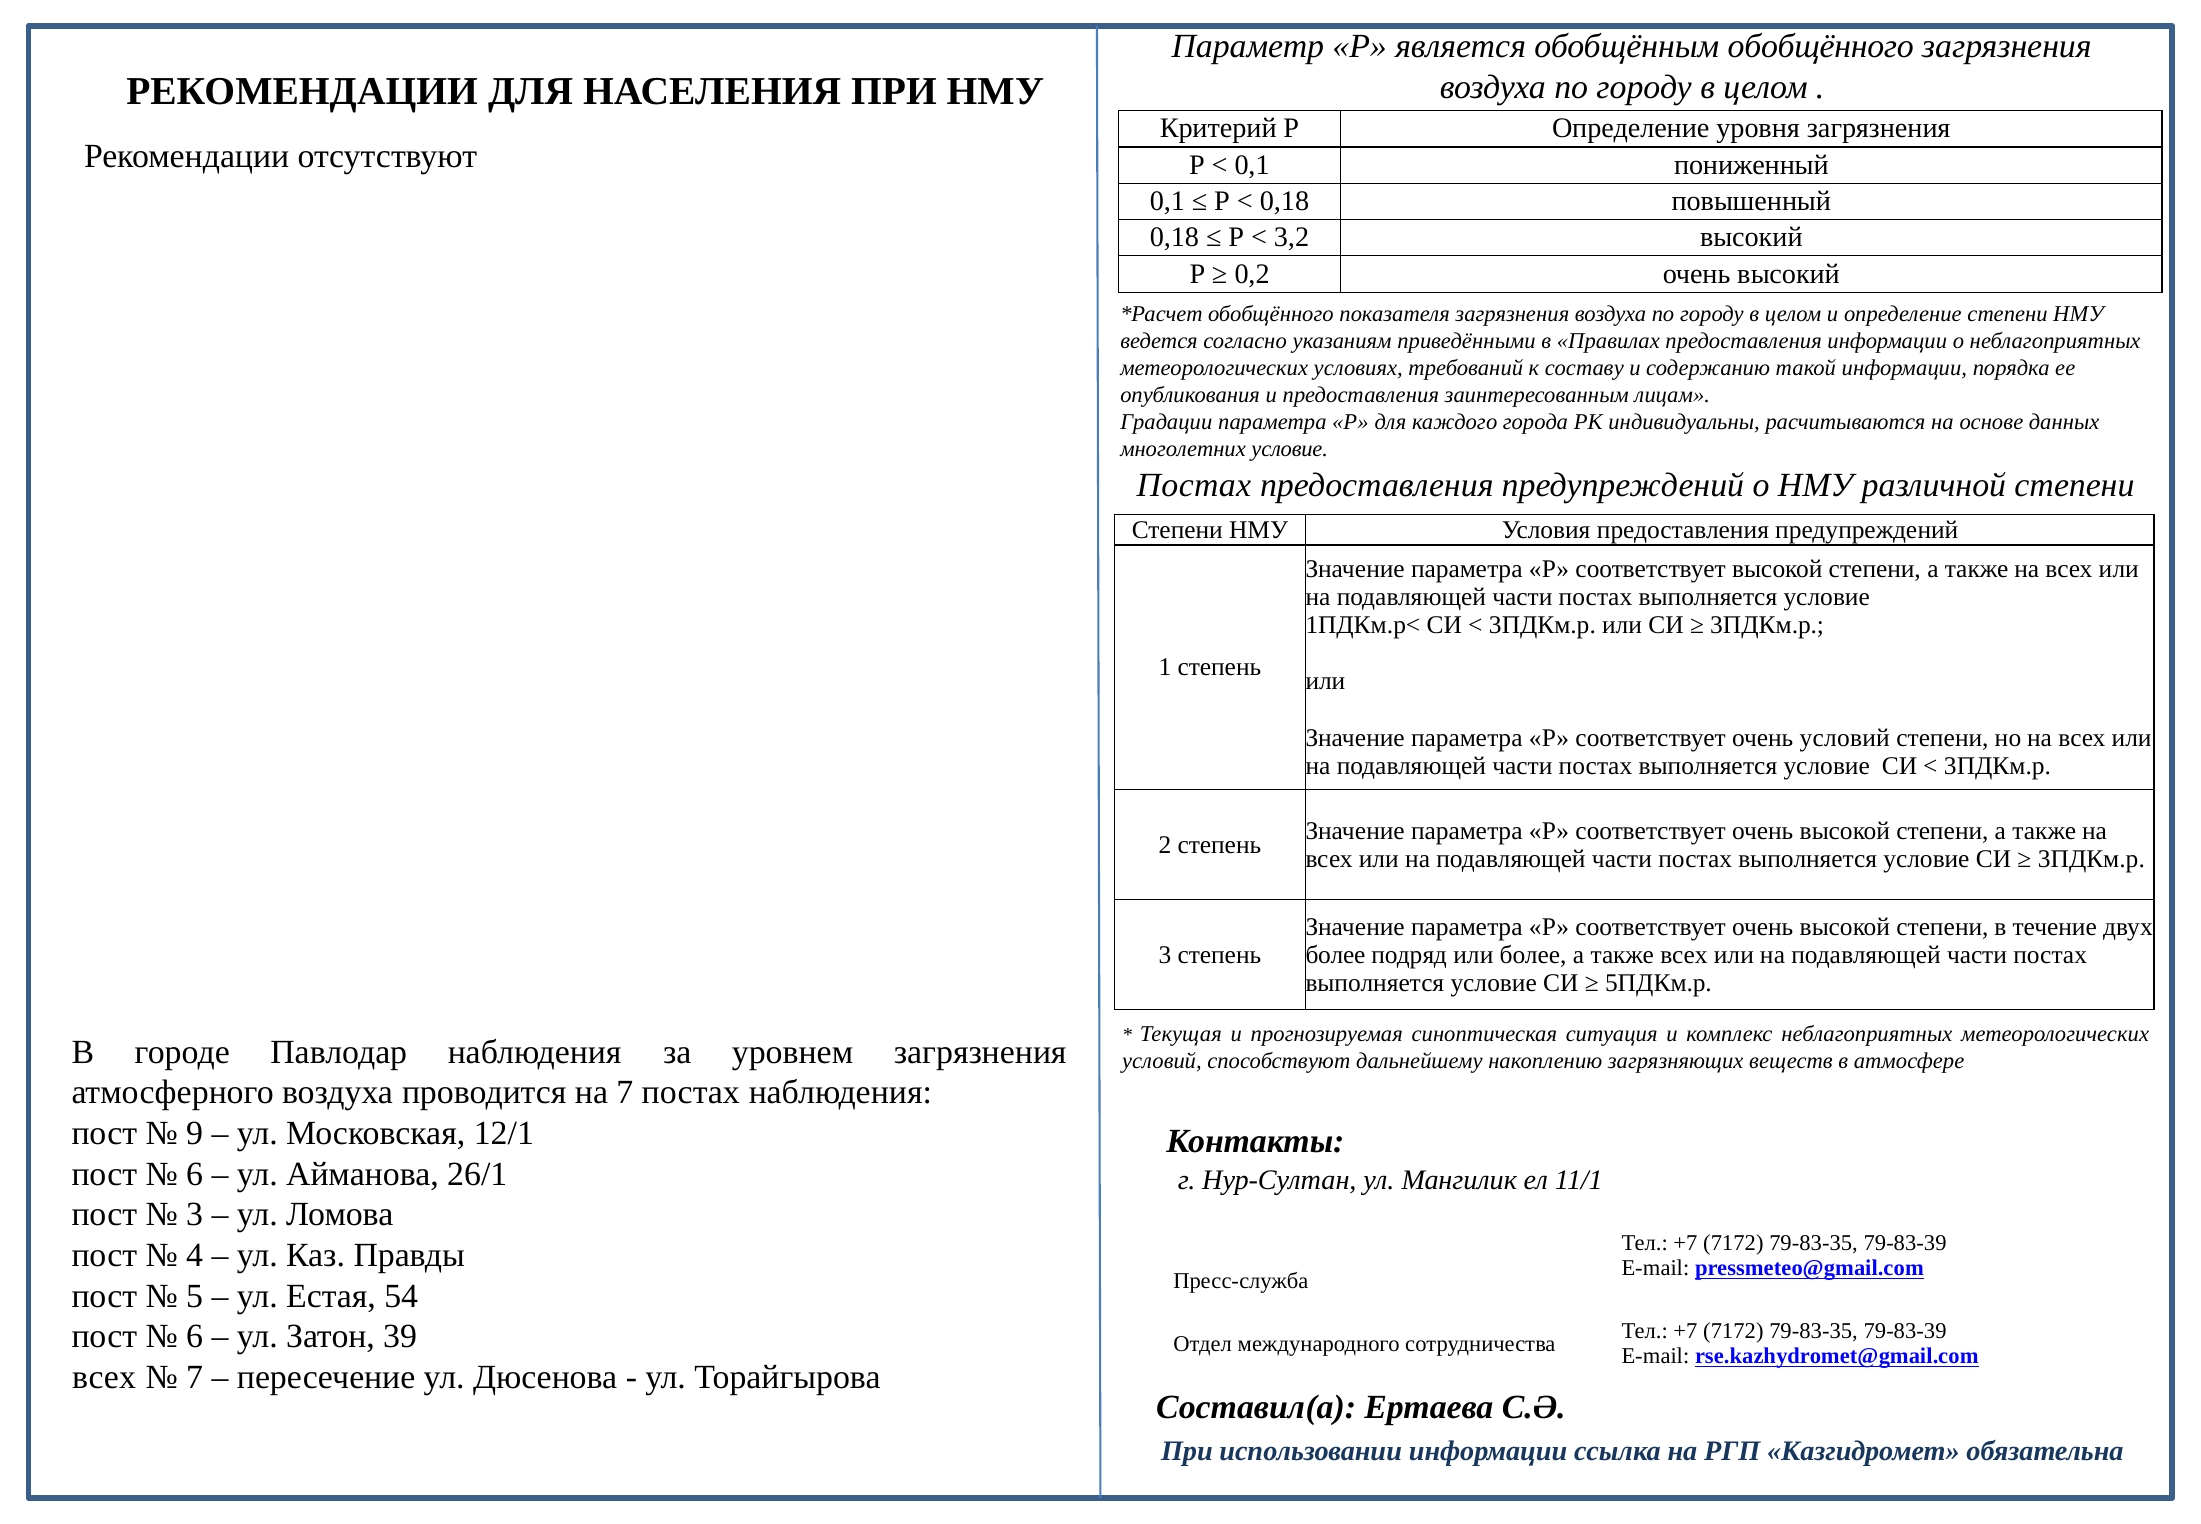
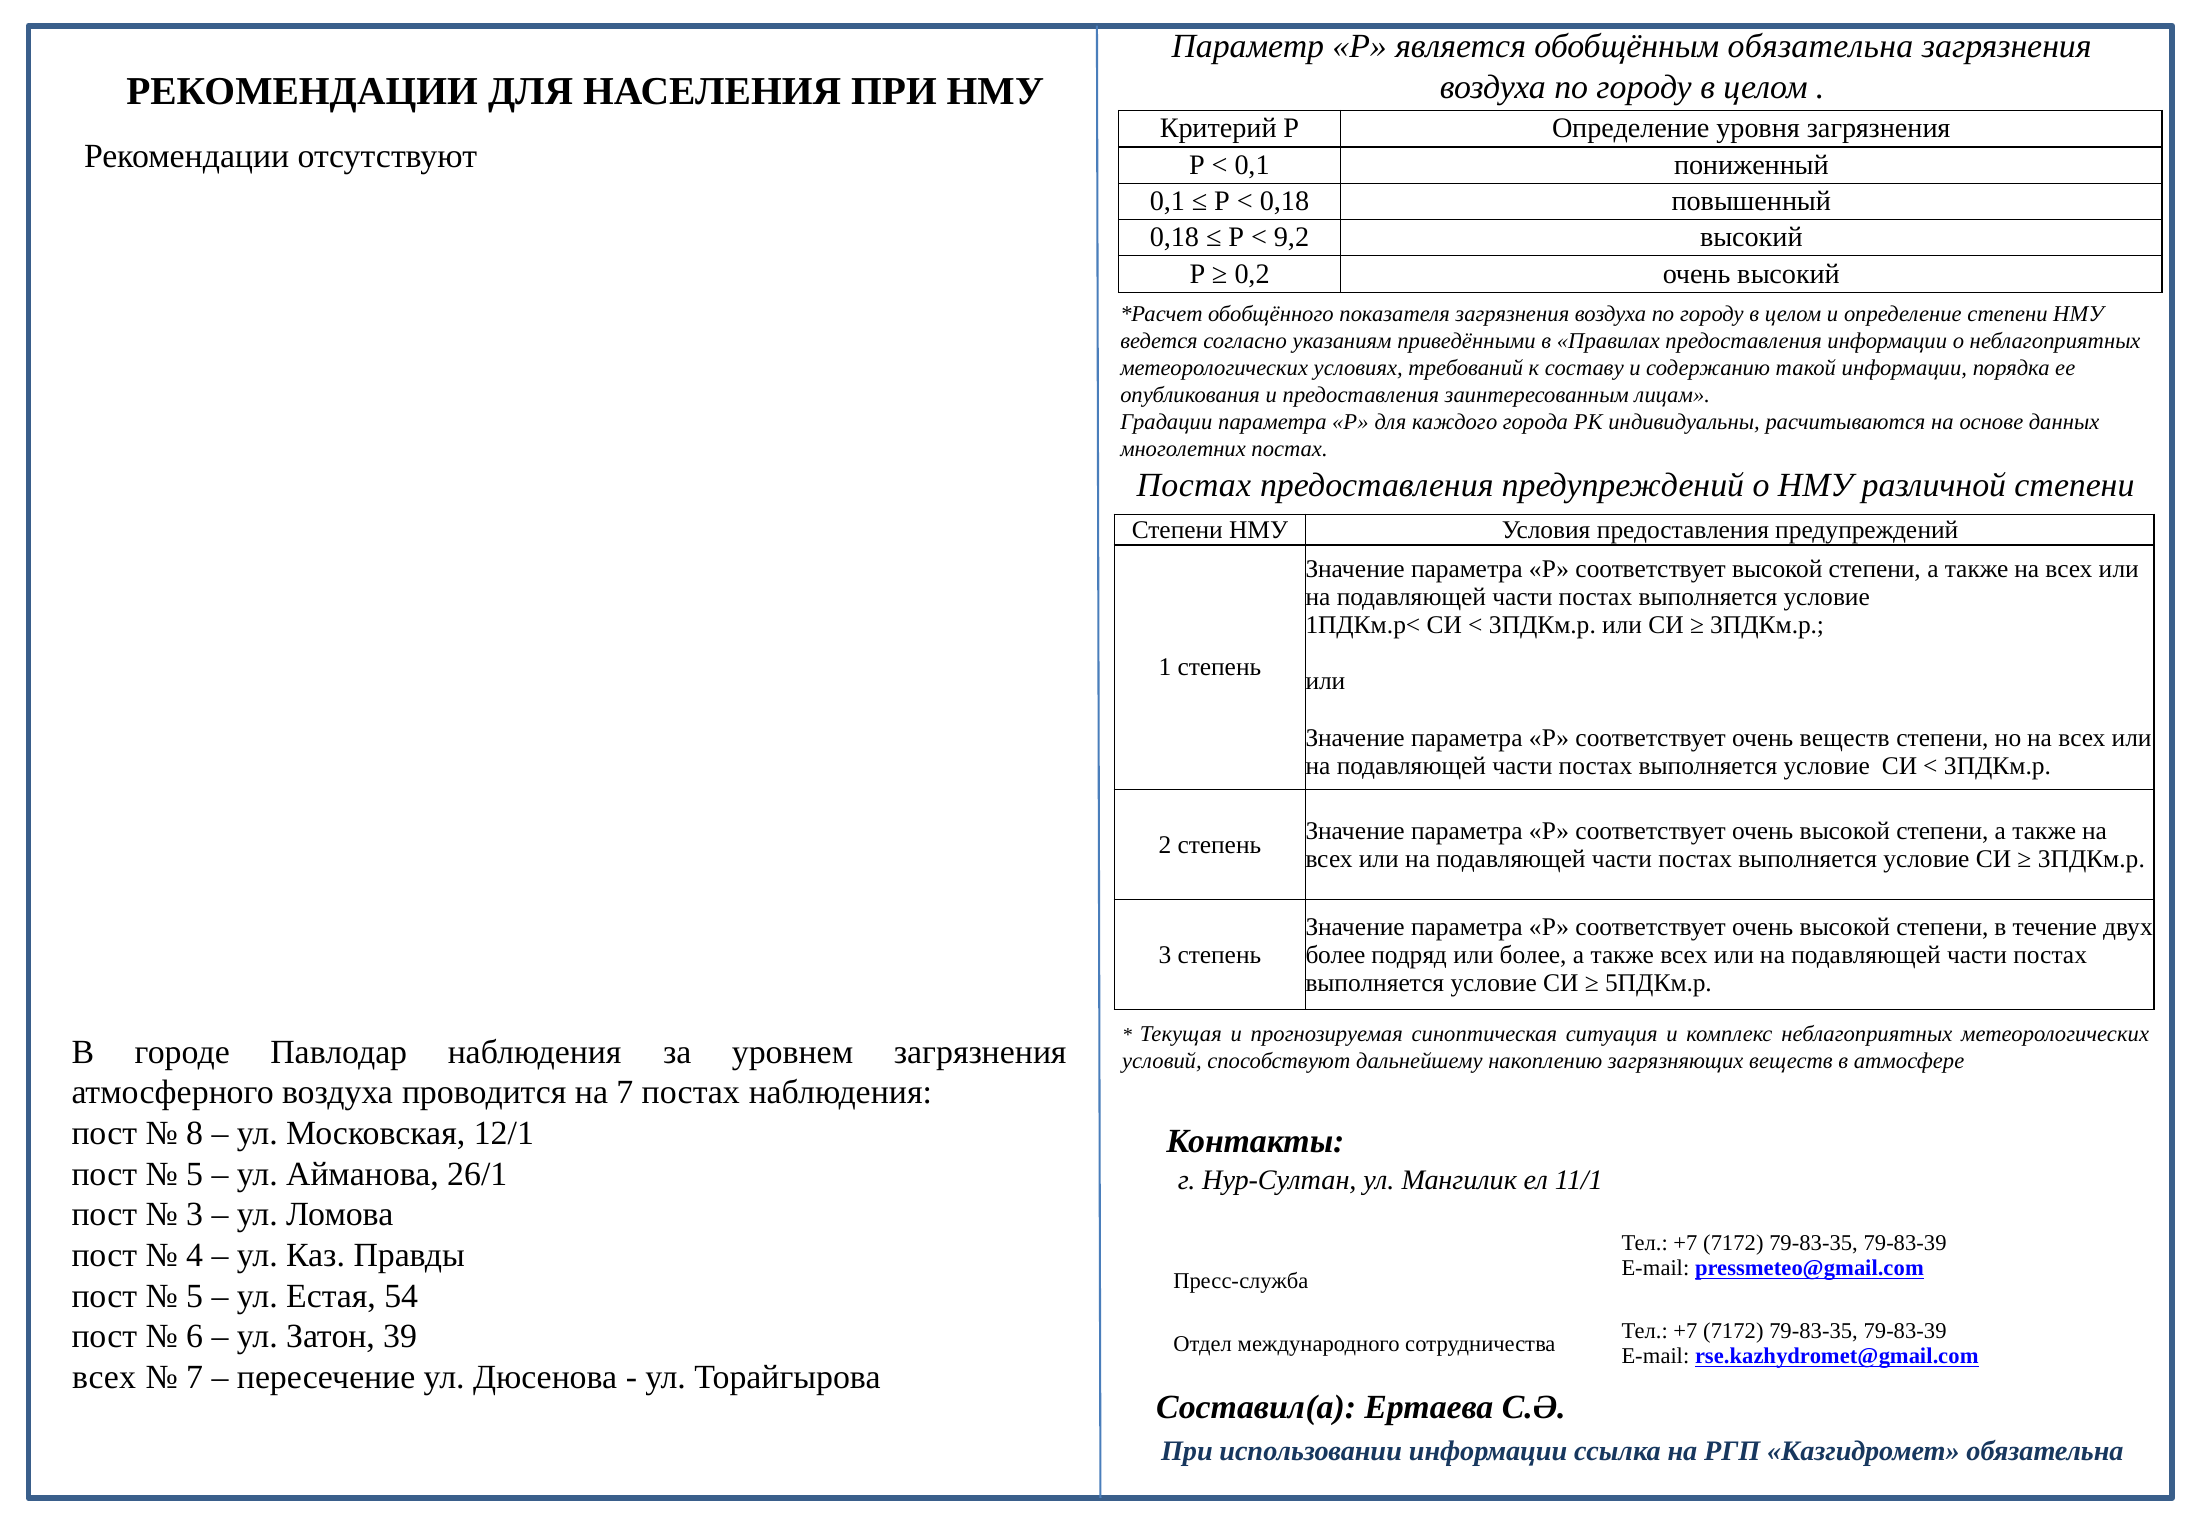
обобщённым обобщённого: обобщённого -> обязательна (1820, 46)
3,2: 3,2 -> 9,2 (1291, 237)
многолетних условие: условие -> постах (1290, 449)
очень условий: условий -> веществ (1845, 738)
9: 9 -> 8 (195, 1133)
6: 6 -> 5 (195, 1174)
